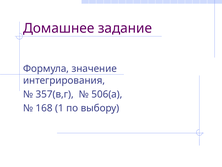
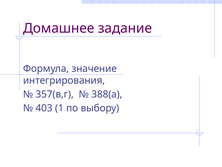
506(а: 506(а -> 388(а (107, 94)
168: 168 -> 403 (44, 108)
